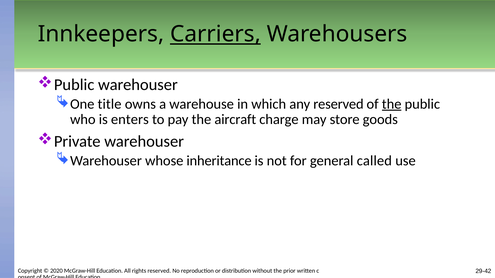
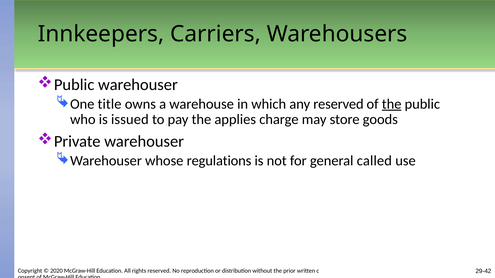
Carriers underline: present -> none (215, 34)
enters: enters -> issued (130, 120)
aircraft: aircraft -> applies (235, 120)
inheritance: inheritance -> regulations (219, 161)
